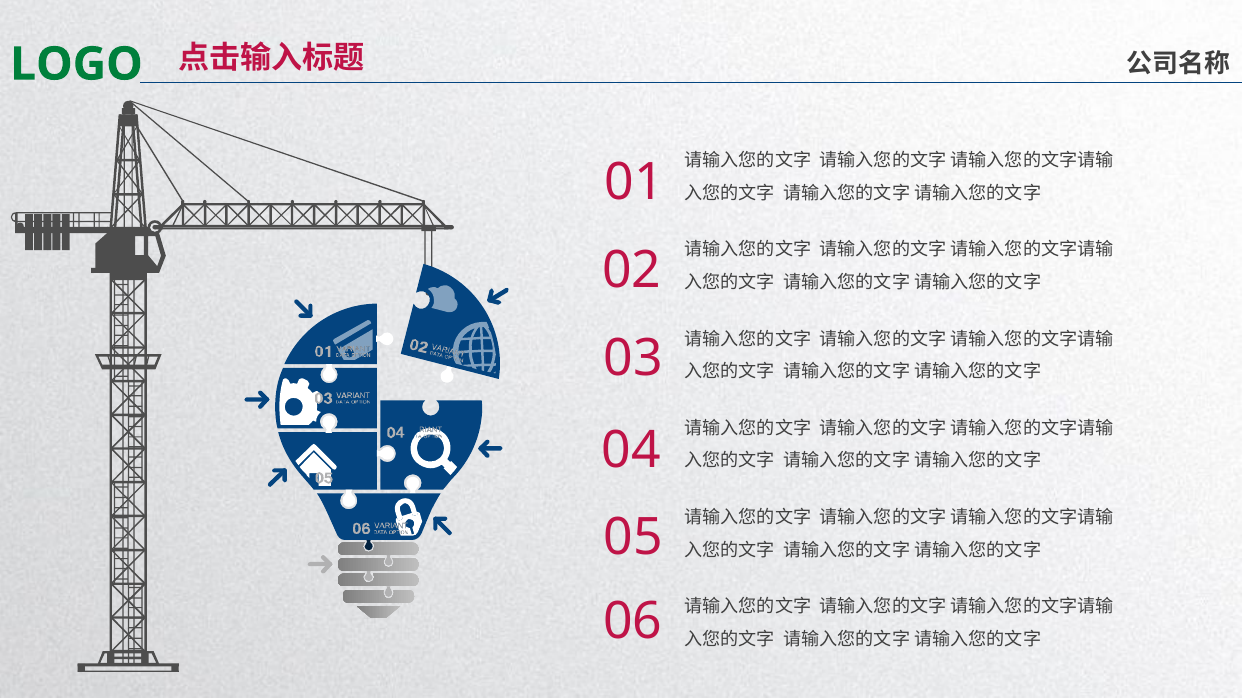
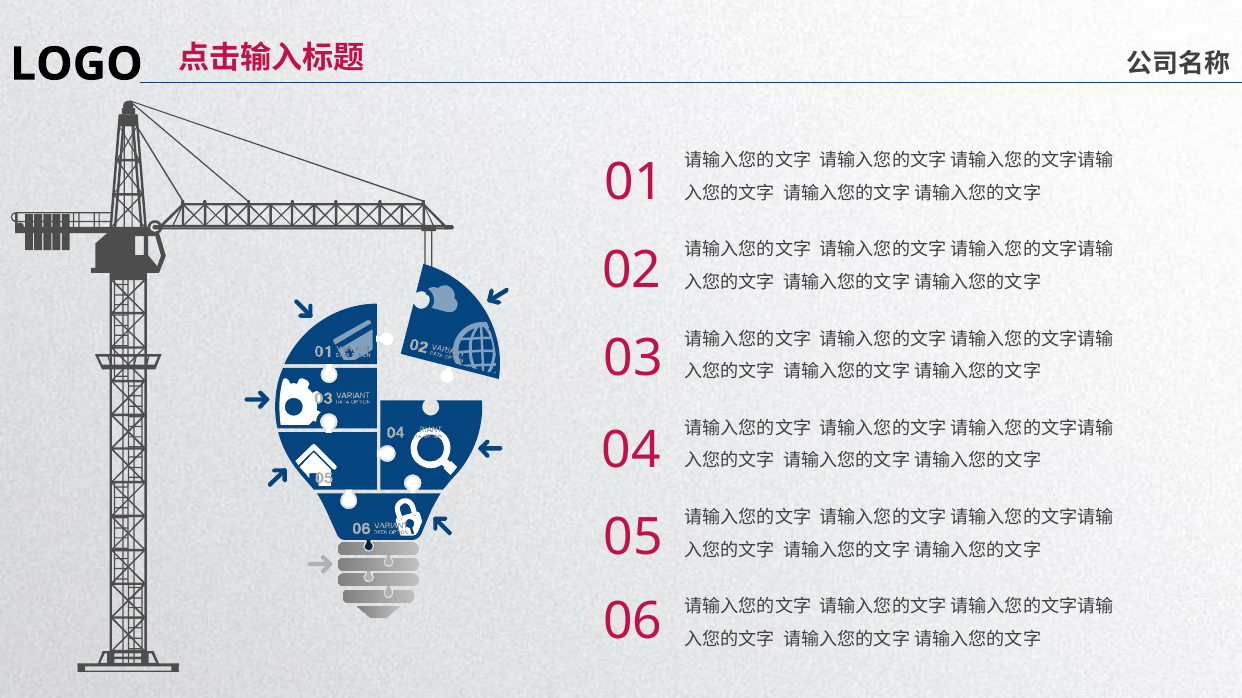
LOGO colour: green -> black (77, 64)
